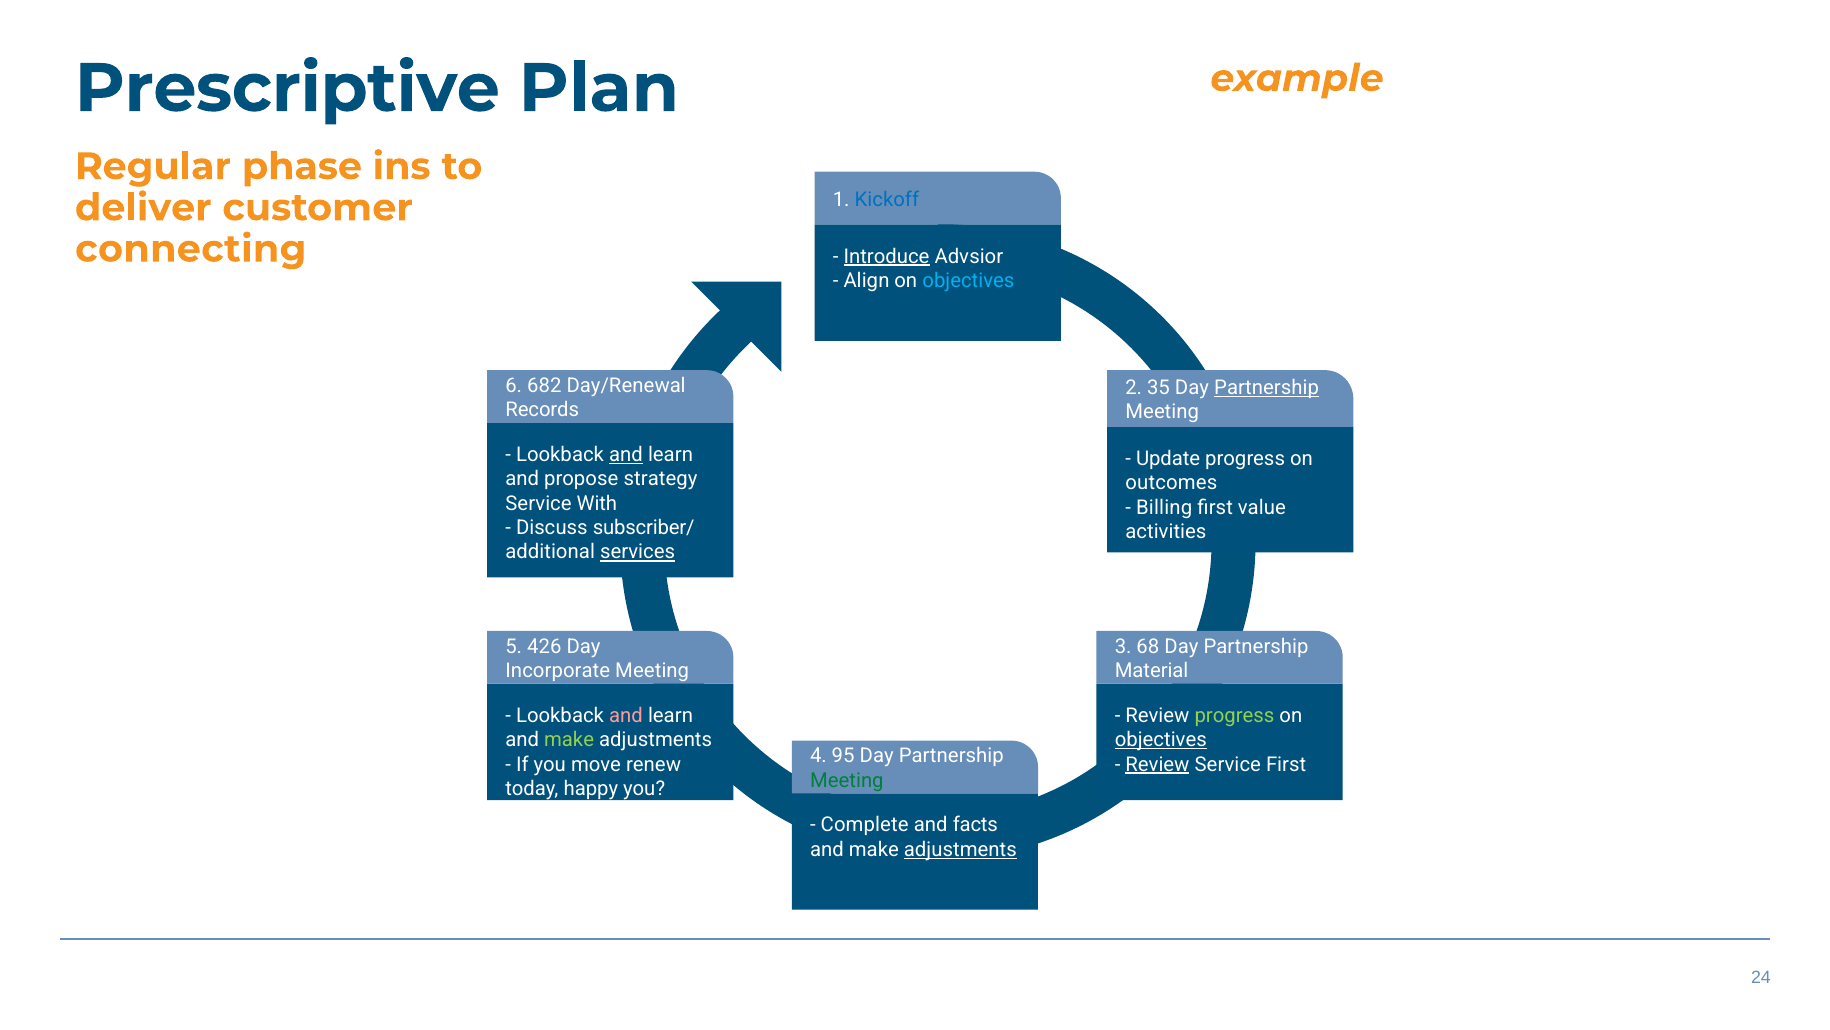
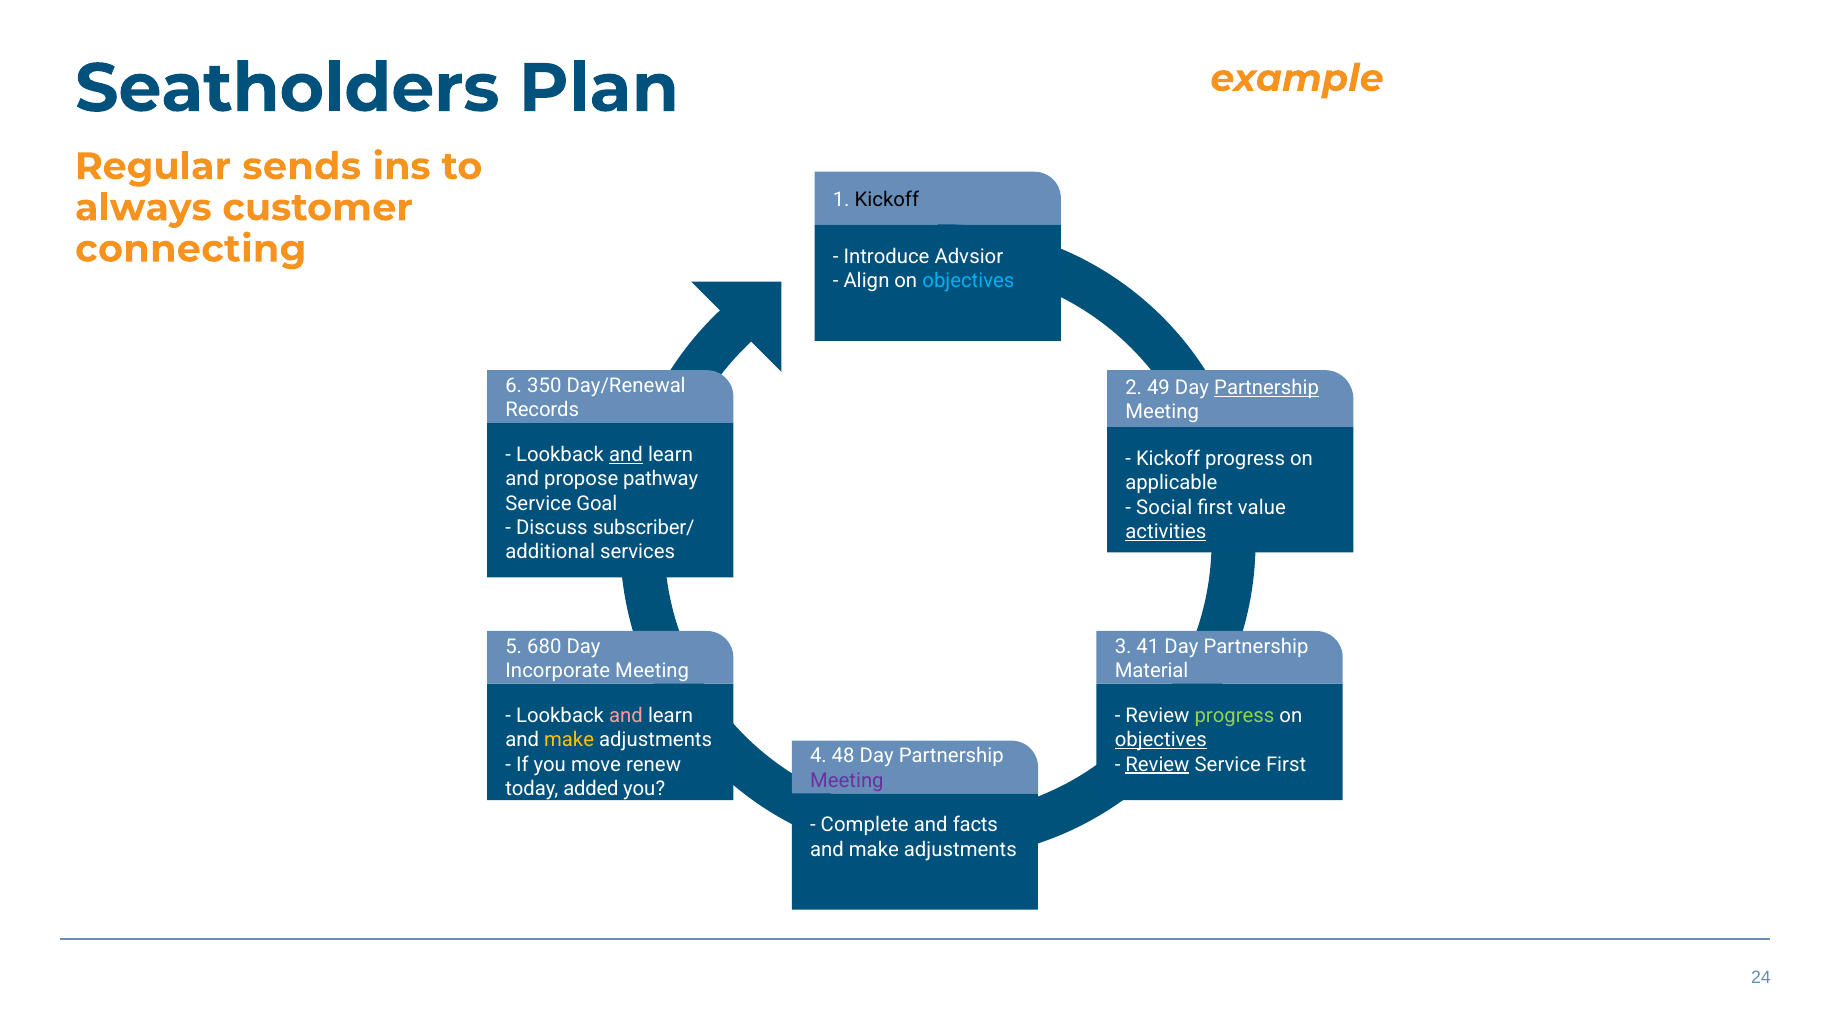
Prescriptive: Prescriptive -> Seatholders (287, 88)
phase: phase -> sends (302, 166)
Kickoff colour: blue -> black (887, 199)
deliver: deliver -> always (143, 208)
Introduce underline: present -> none (887, 256)
682: 682 -> 350 (544, 386)
35: 35 -> 49 (1158, 388)
Update: Update -> Kickoff (1168, 459)
strategy: strategy -> pathway (661, 479)
outcomes: outcomes -> applicable (1171, 483)
With: With -> Goal (597, 503)
Billing: Billing -> Social (1164, 507)
activities underline: none -> present (1166, 532)
services underline: present -> none (638, 552)
426: 426 -> 680 (544, 646)
68: 68 -> 41 (1148, 646)
make colour: light green -> yellow (569, 740)
95: 95 -> 48 (843, 756)
Meeting colour: green -> purple (847, 780)
happy: happy -> added (591, 788)
adjustments underline: present -> none (960, 849)
